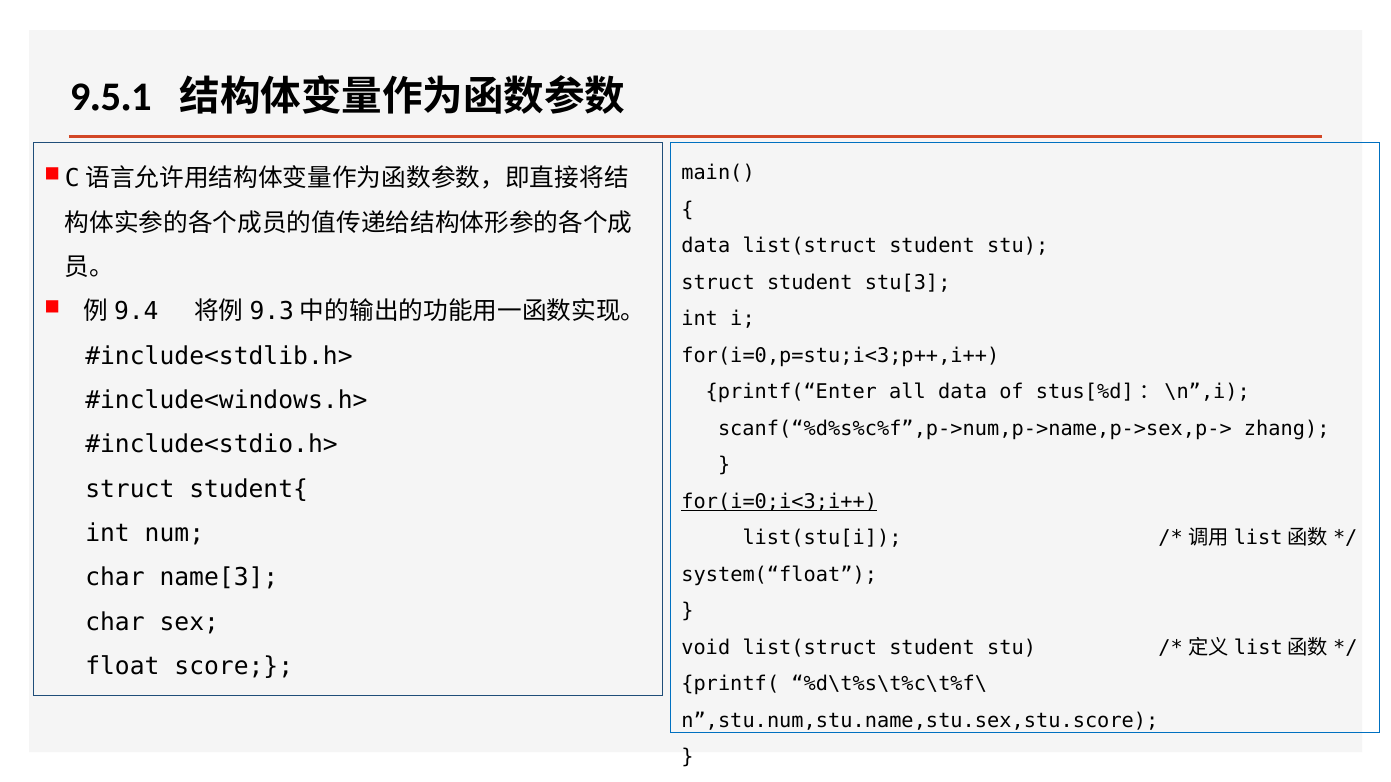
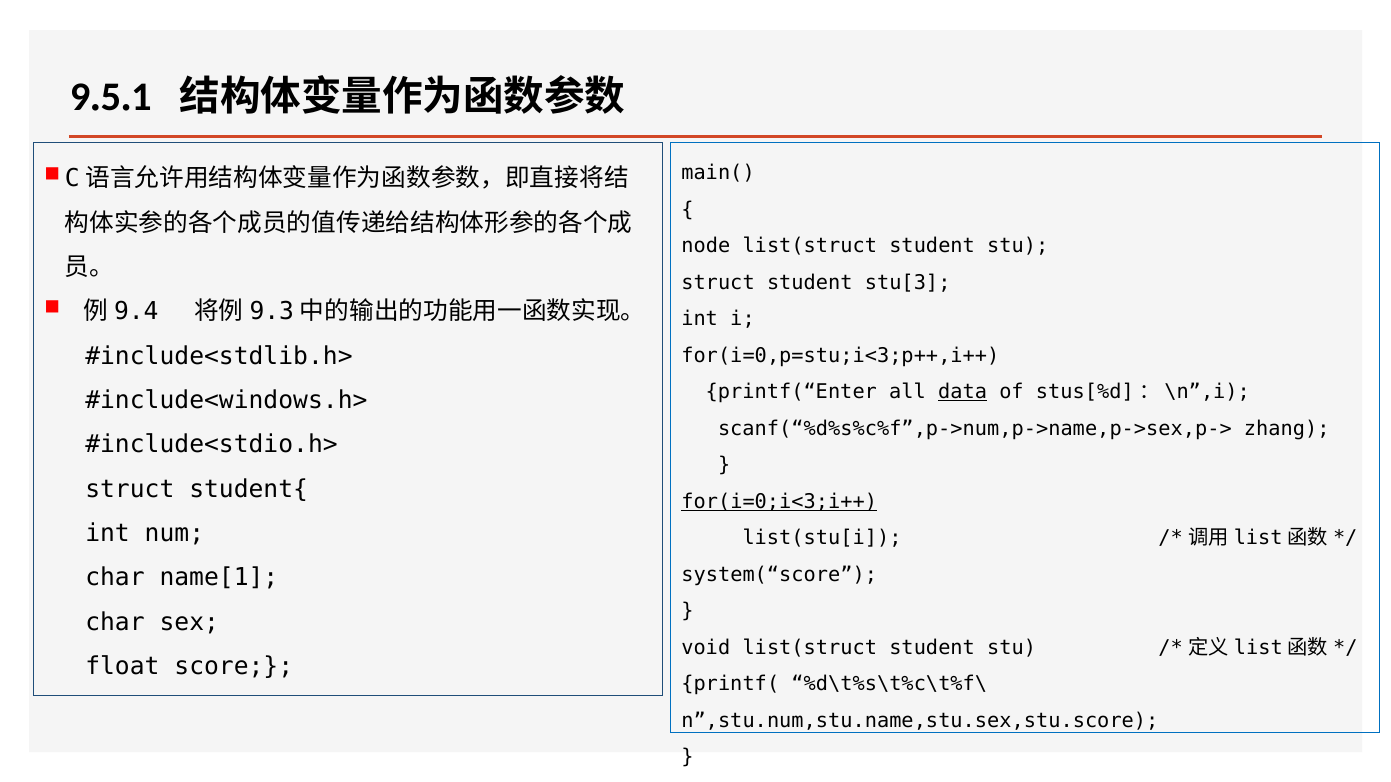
data: data -> node (706, 246)
data underline: none -> present (963, 392)
system(“float: system(“float -> system(“score (779, 575)
name[3: name[3 -> name[1 (219, 578)
